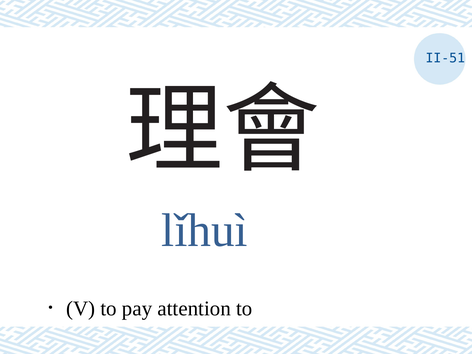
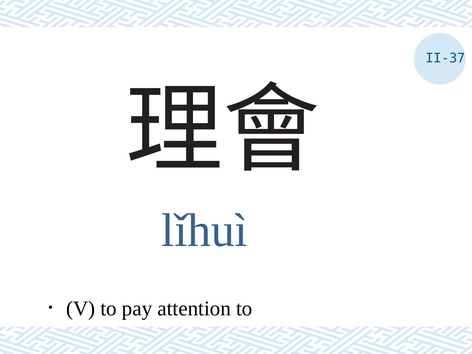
II-51: II-51 -> II-37 (445, 58)
